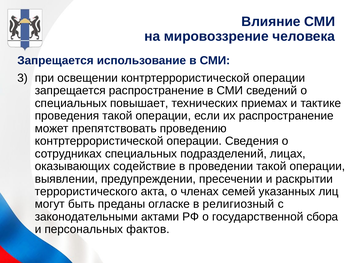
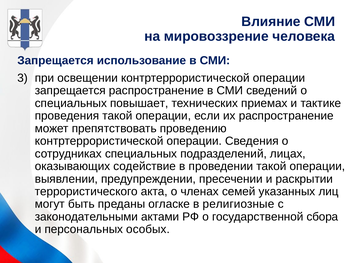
религиозный: религиозный -> религиозные (238, 204)
фактов: фактов -> особых (148, 230)
